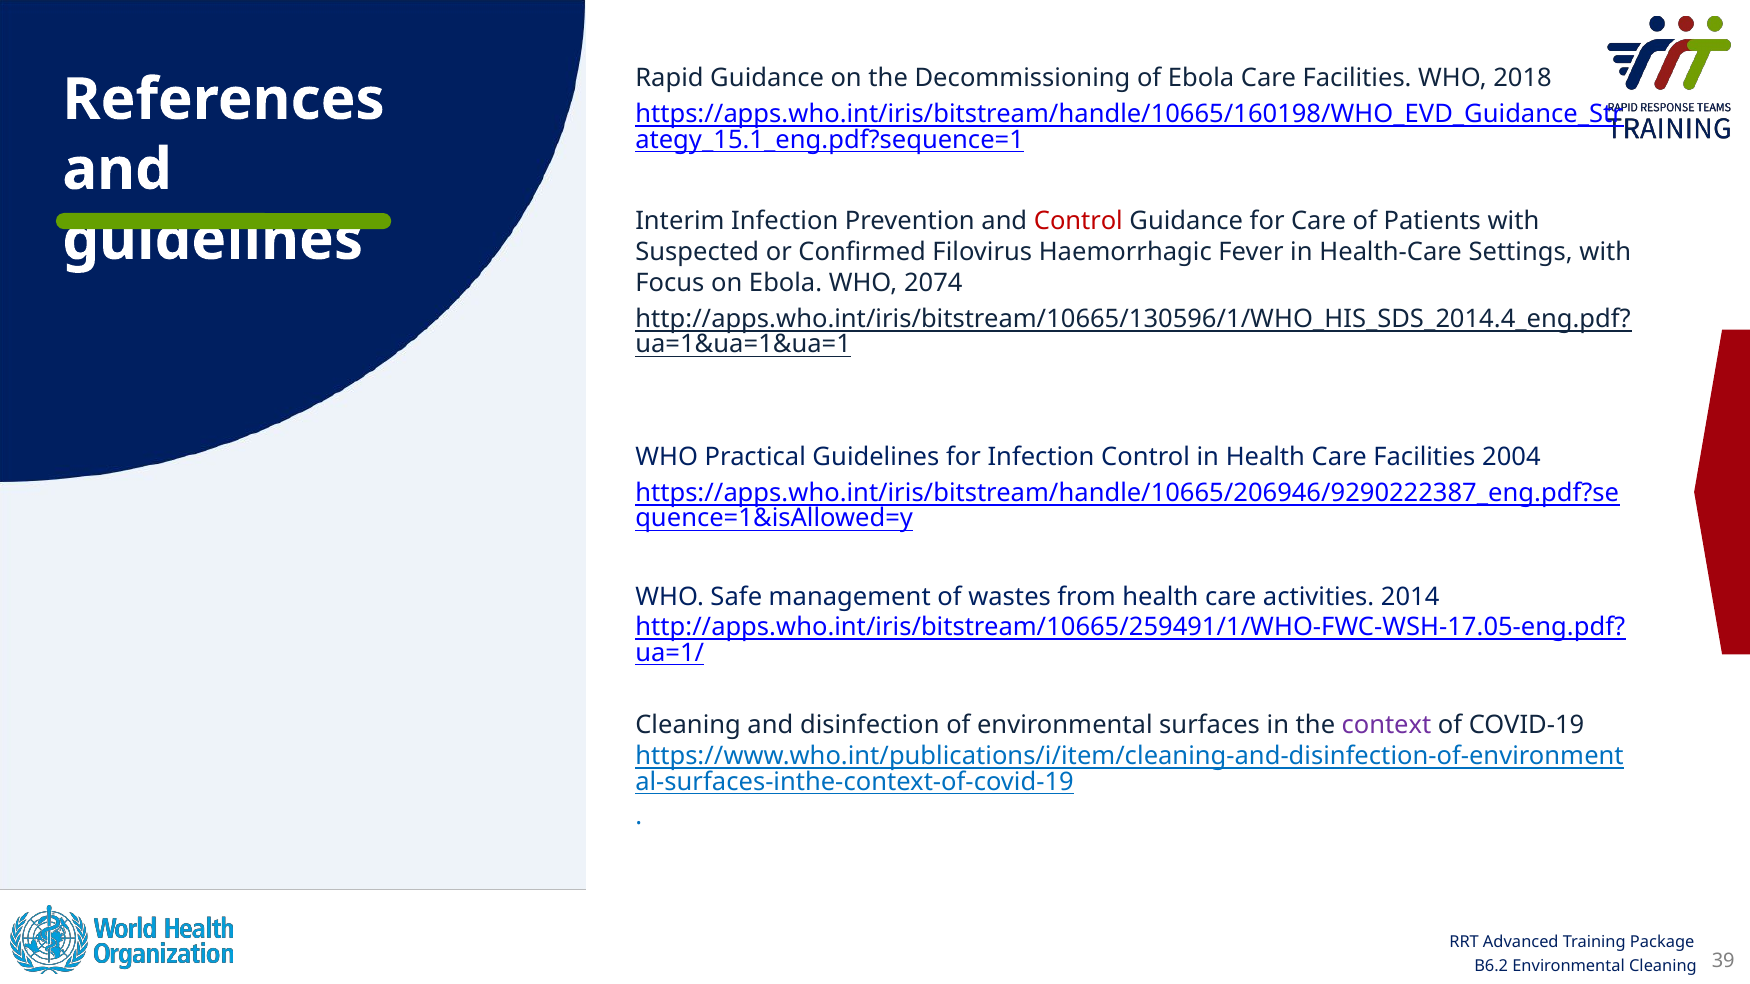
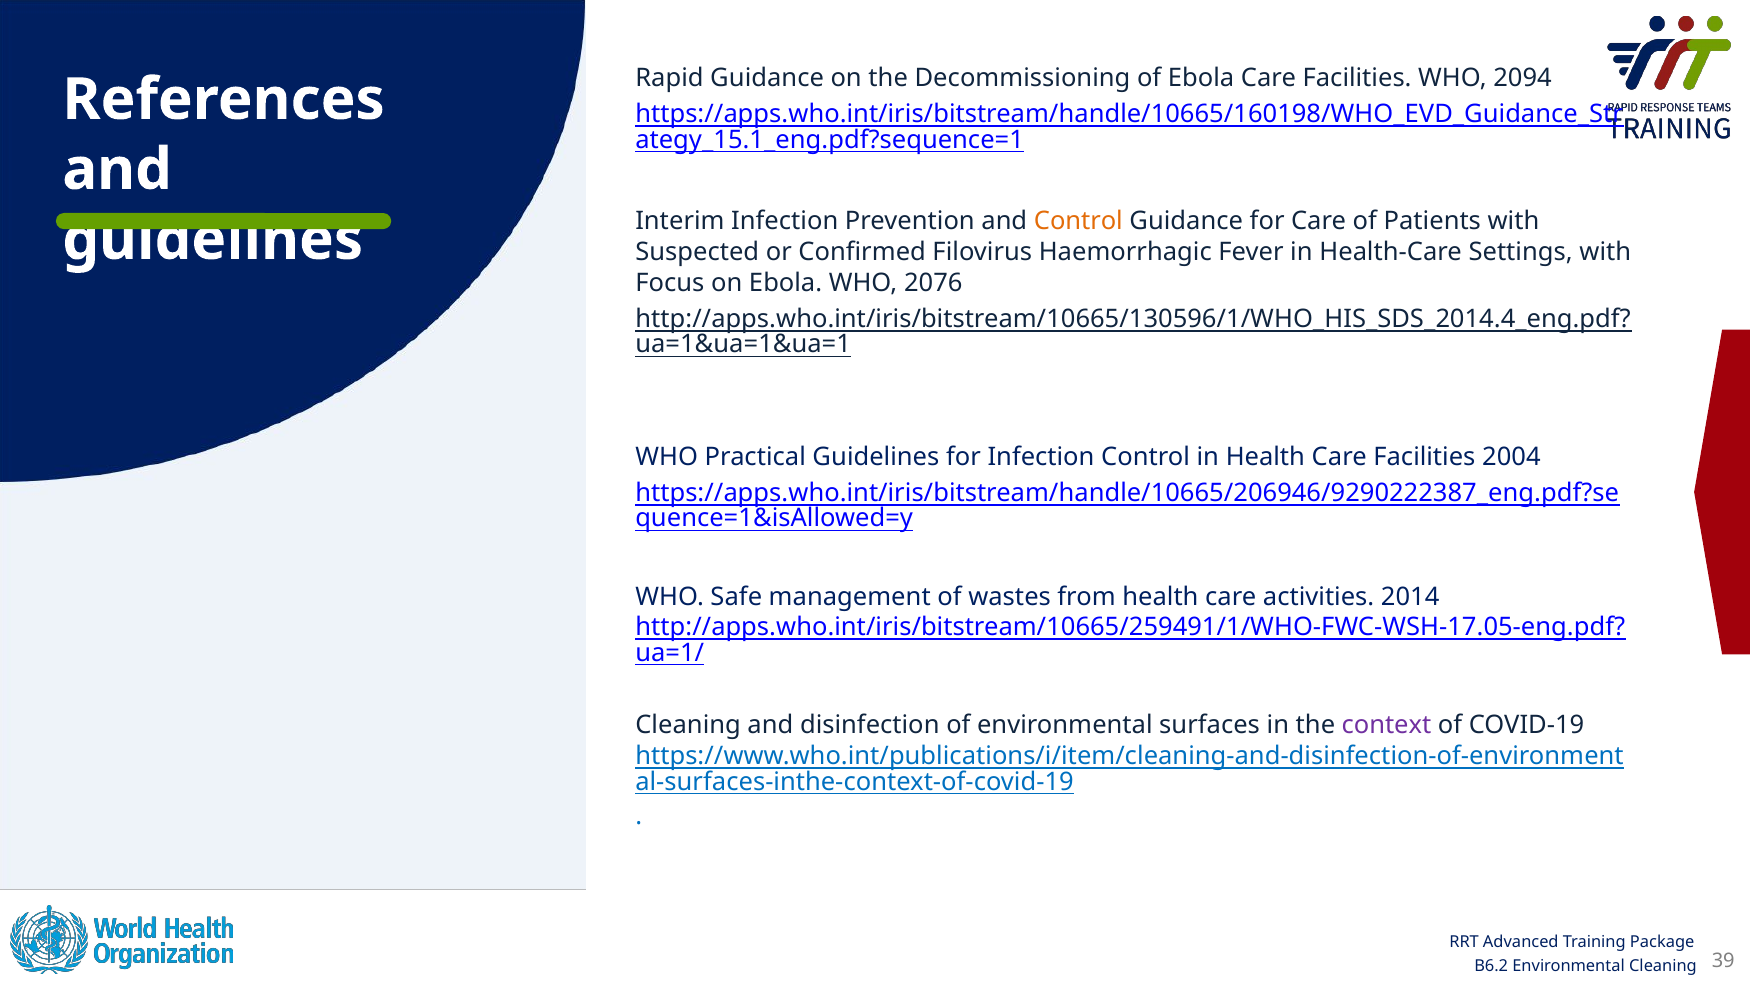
2018: 2018 -> 2094 (1523, 78)
Control colour: red -> orange (1078, 222)
2074: 2074 -> 2076 (933, 283)
